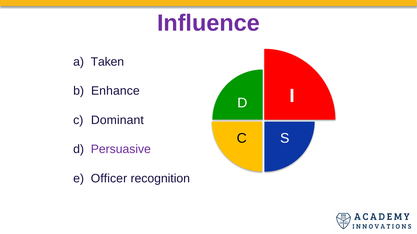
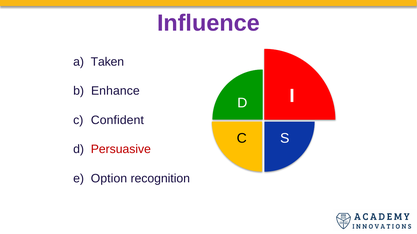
Dominant: Dominant -> Confident (117, 120)
Persuasive colour: purple -> red (121, 150)
Officer: Officer -> Option (109, 179)
